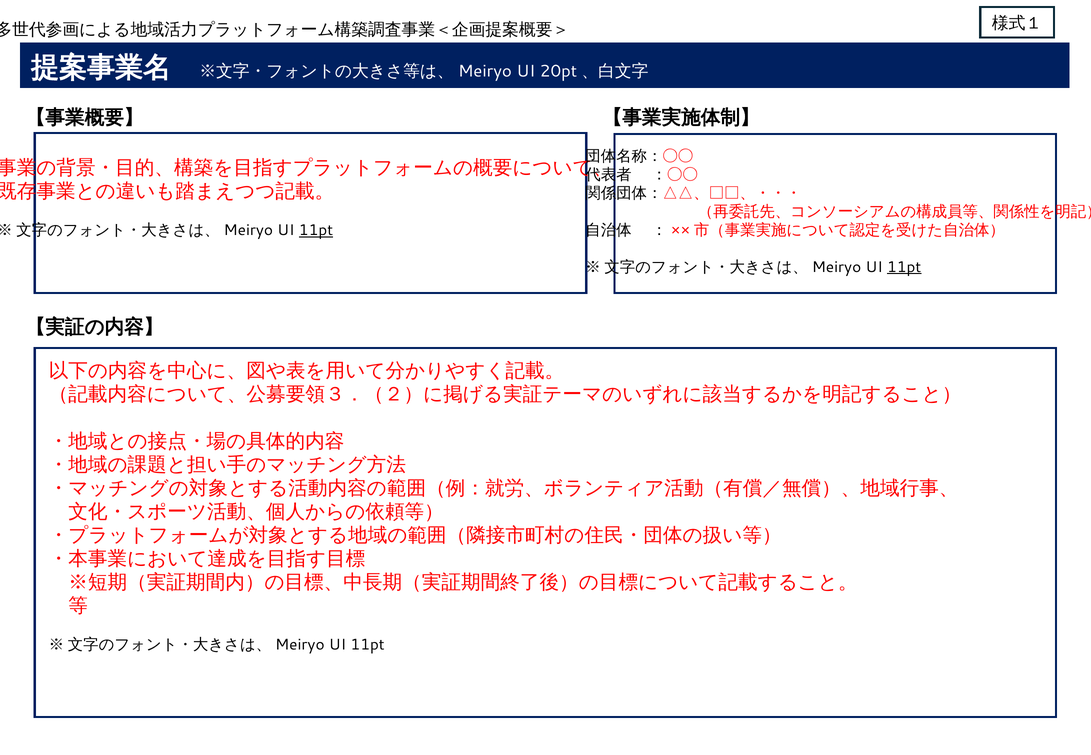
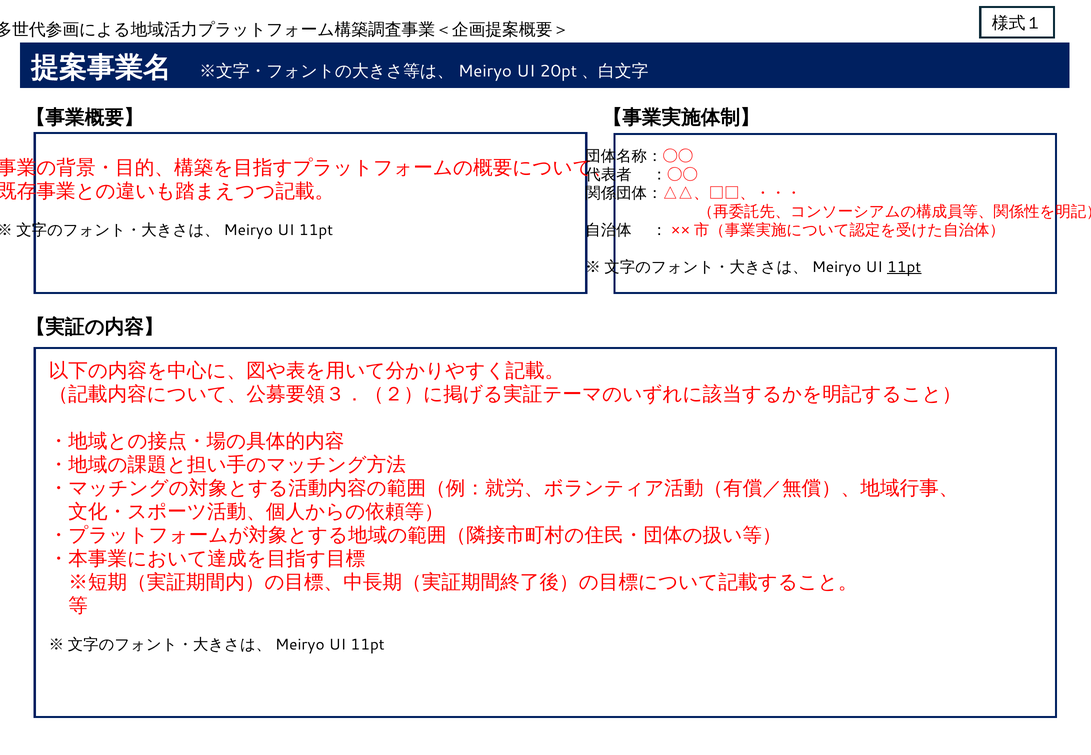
11pt underline: present -> none (316, 230)
